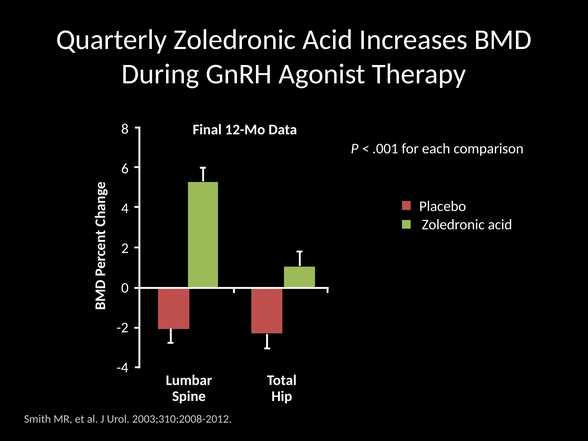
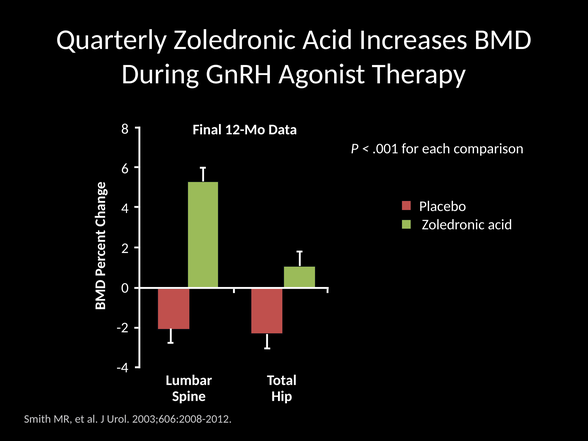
2003;310:2008-2012: 2003;310:2008-2012 -> 2003;606:2008-2012 (182, 419)
